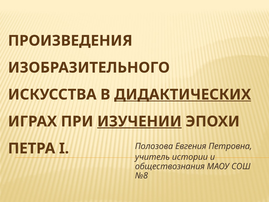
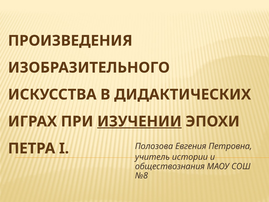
ДИДАКТИЧЕСКИХ underline: present -> none (183, 94)
